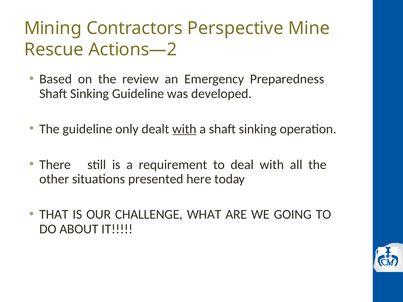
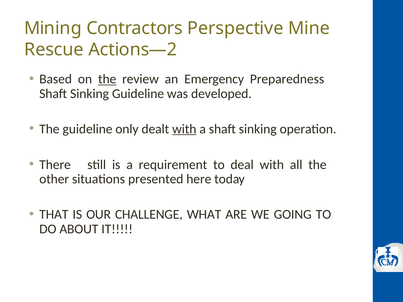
the underline: none -> present (107, 79)
